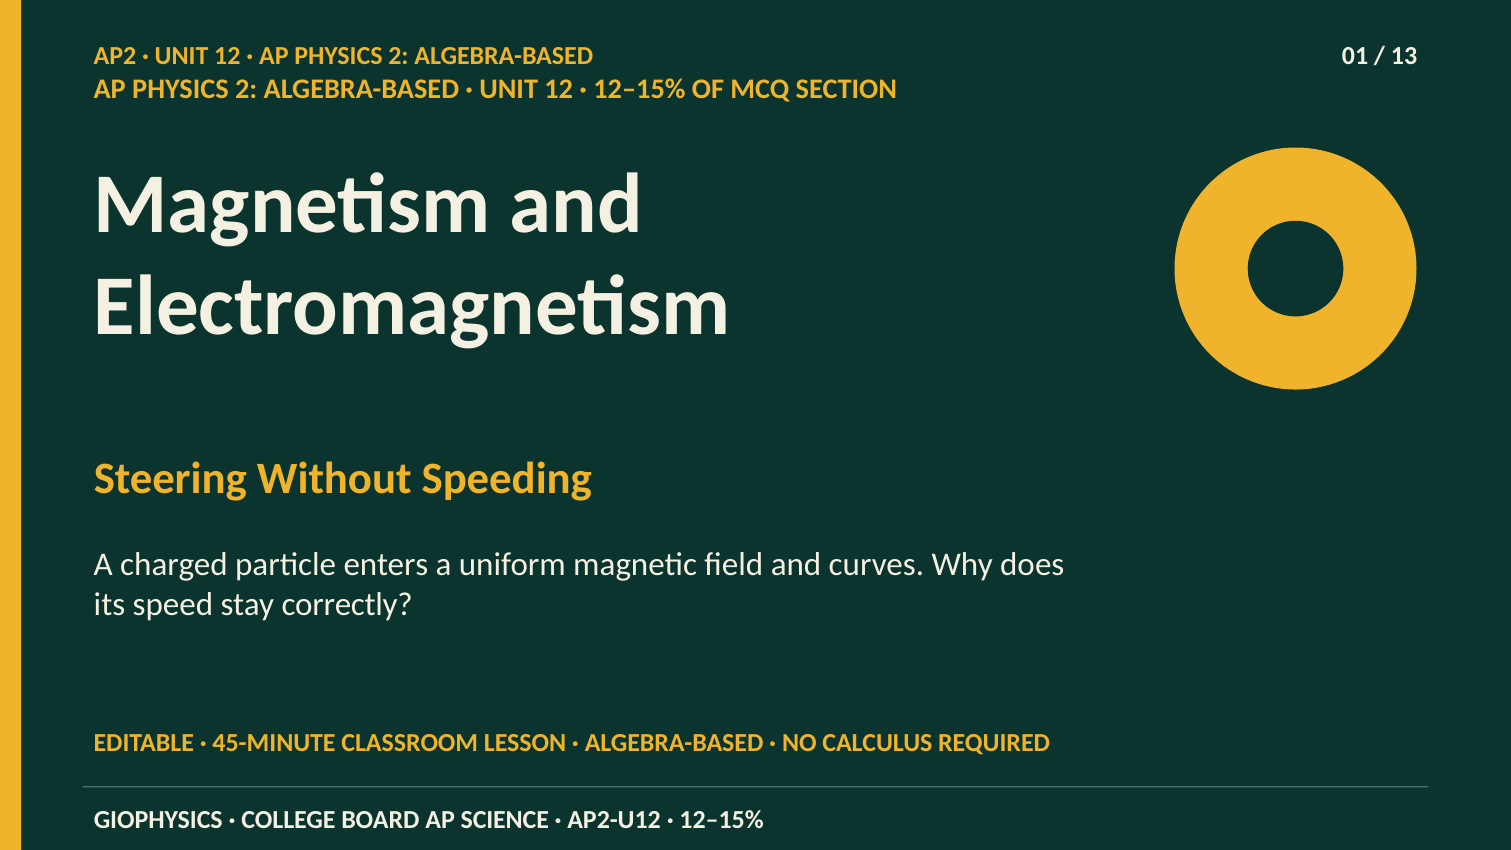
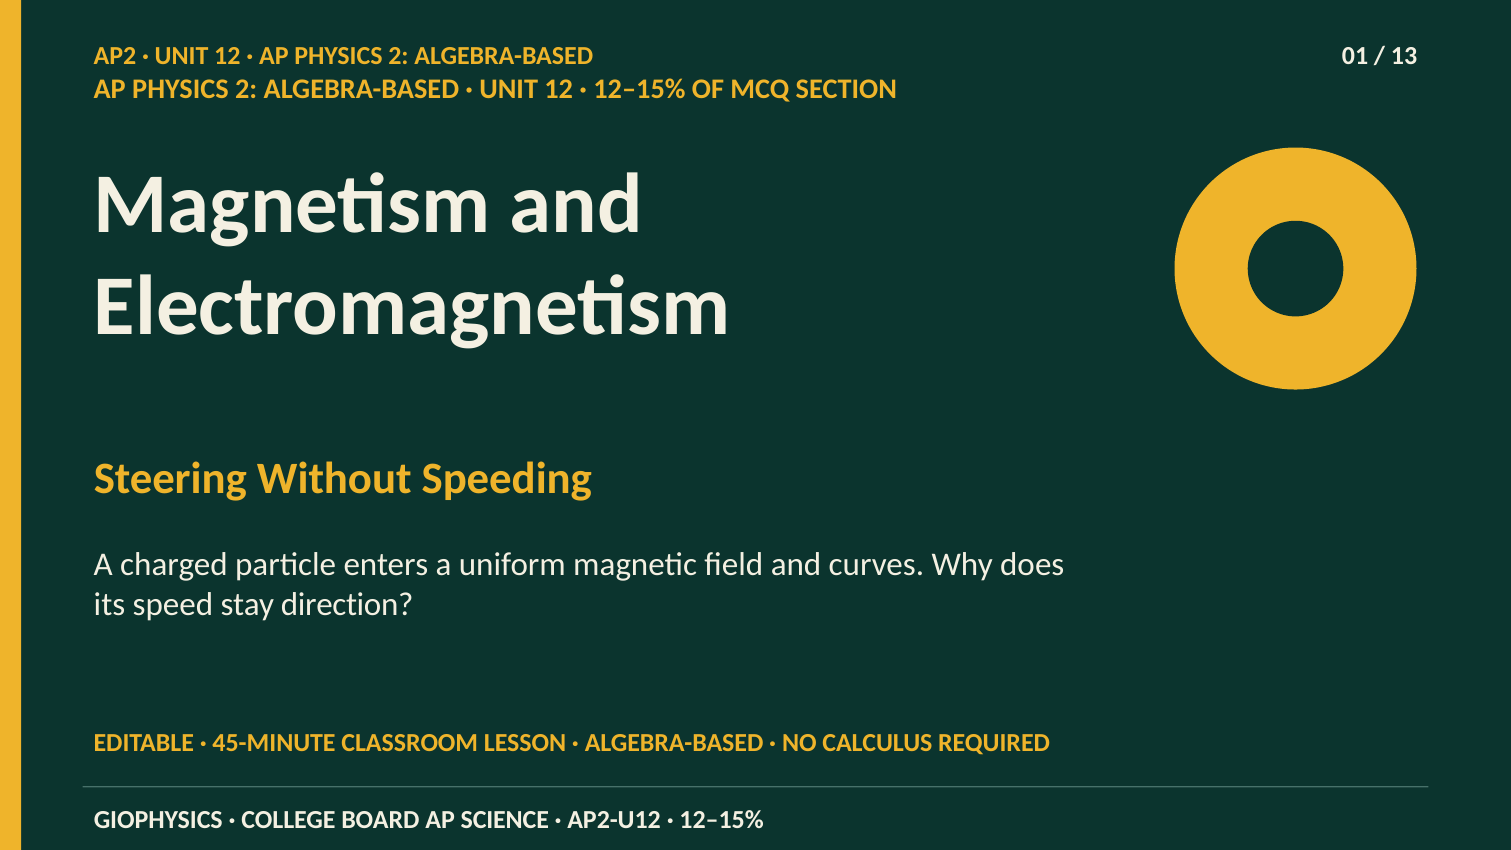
correctly: correctly -> direction (347, 604)
